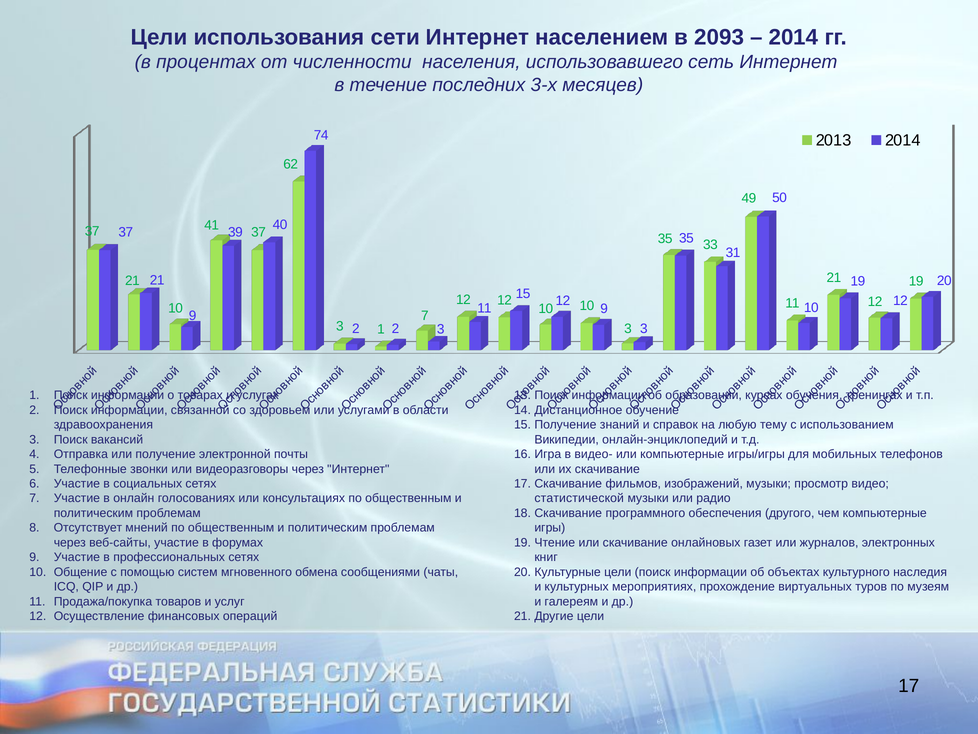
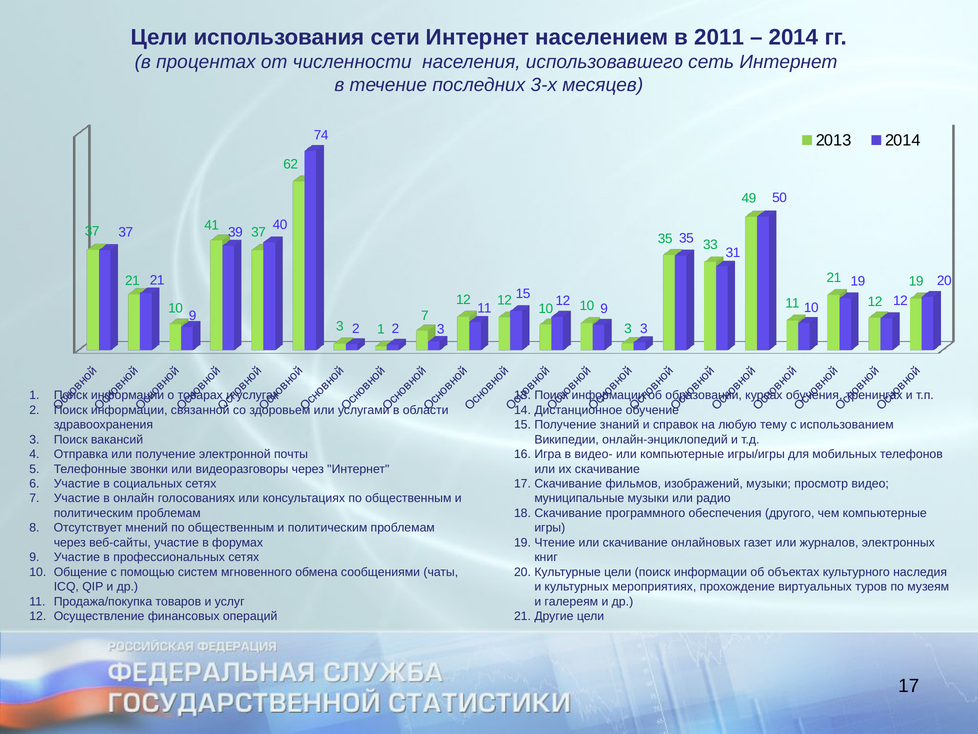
2093: 2093 -> 2011 (719, 37)
статистической: статистической -> муниципальные (579, 498)
